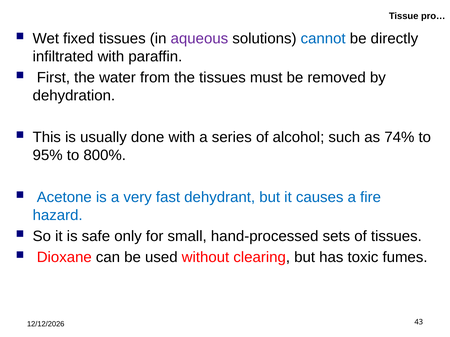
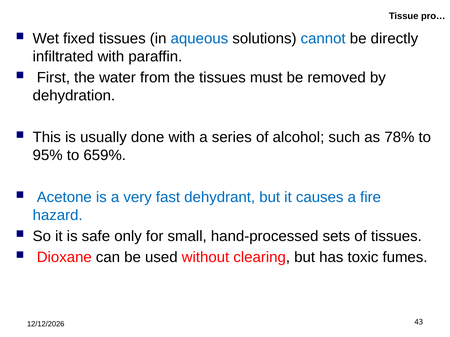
aqueous colour: purple -> blue (199, 39)
74%: 74% -> 78% (399, 138)
800%: 800% -> 659% (105, 156)
